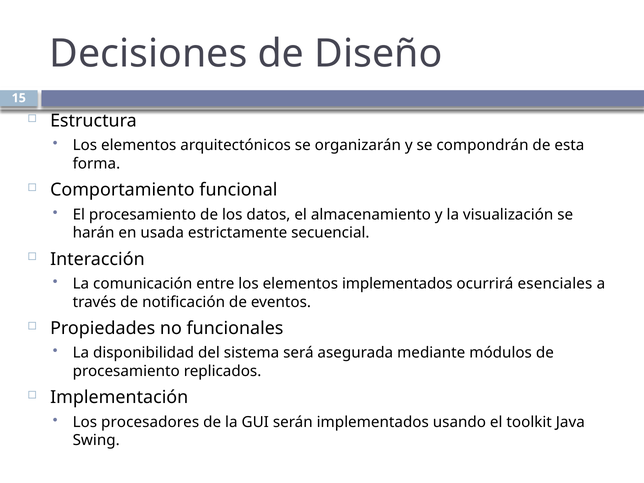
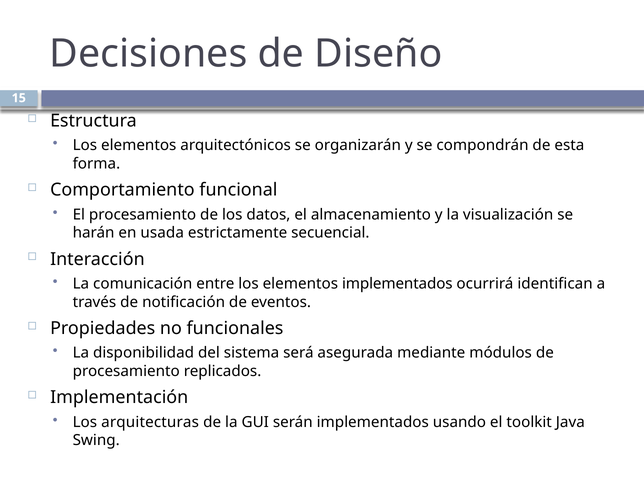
esenciales: esenciales -> identifican (555, 284)
procesadores: procesadores -> arquitecturas (150, 422)
